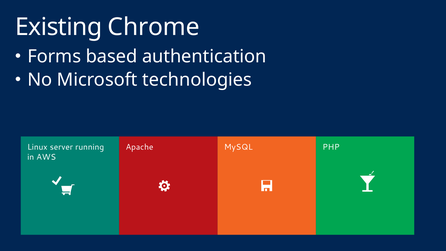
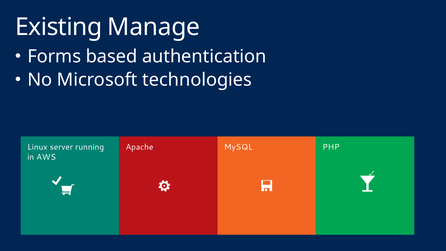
Chrome: Chrome -> Manage (154, 27)
